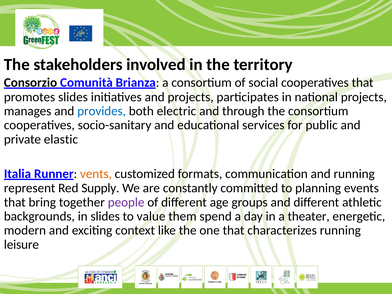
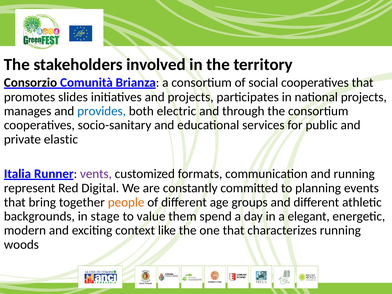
vents colour: orange -> purple (96, 174)
Supply: Supply -> Digital (100, 188)
people colour: purple -> orange (126, 202)
in slides: slides -> stage (105, 216)
theater: theater -> elegant (309, 216)
leisure: leisure -> woods (21, 245)
